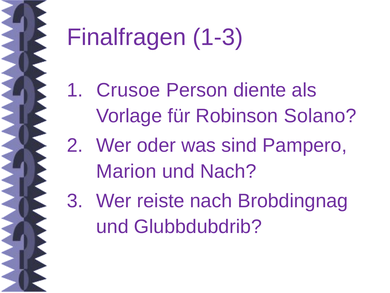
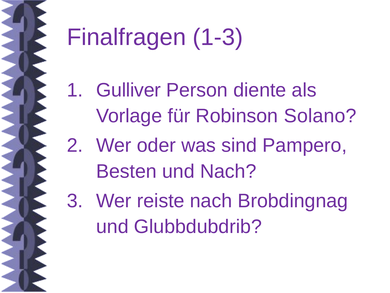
Crusoe: Crusoe -> Gulliver (129, 90)
Marion: Marion -> Besten (126, 171)
